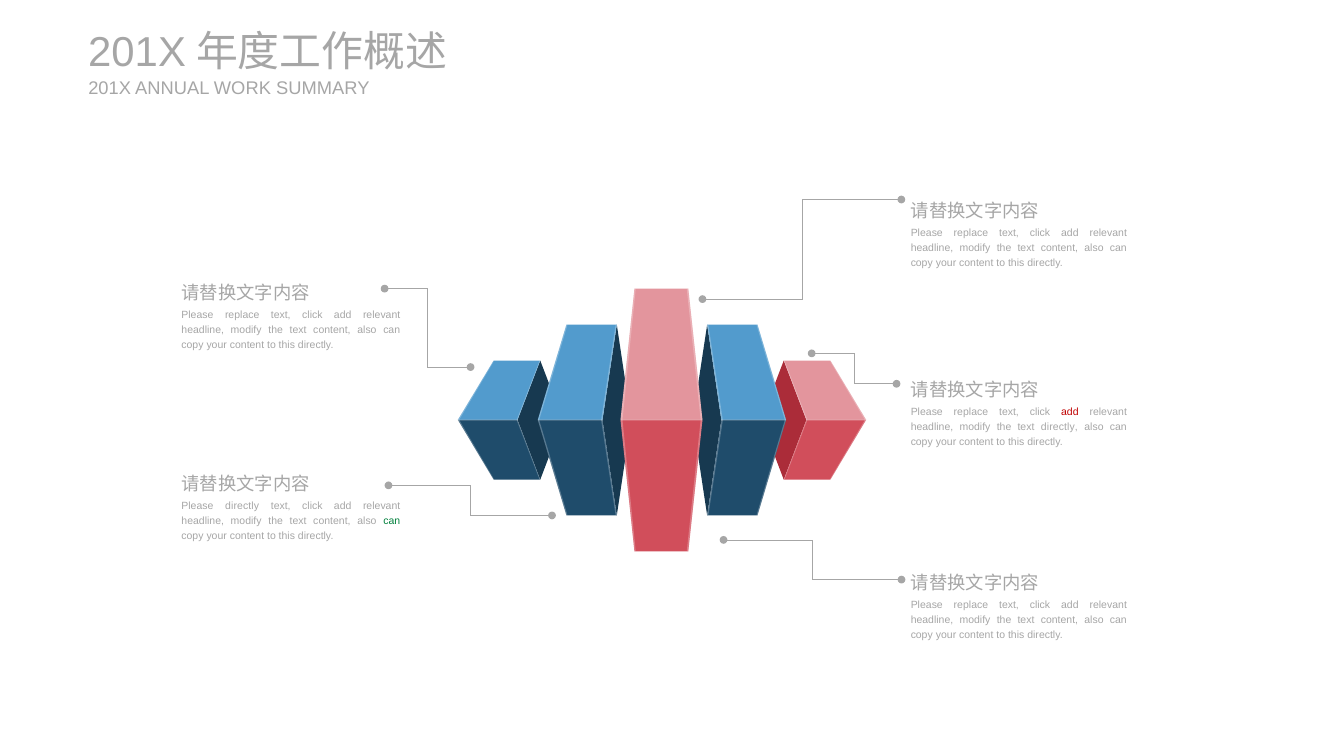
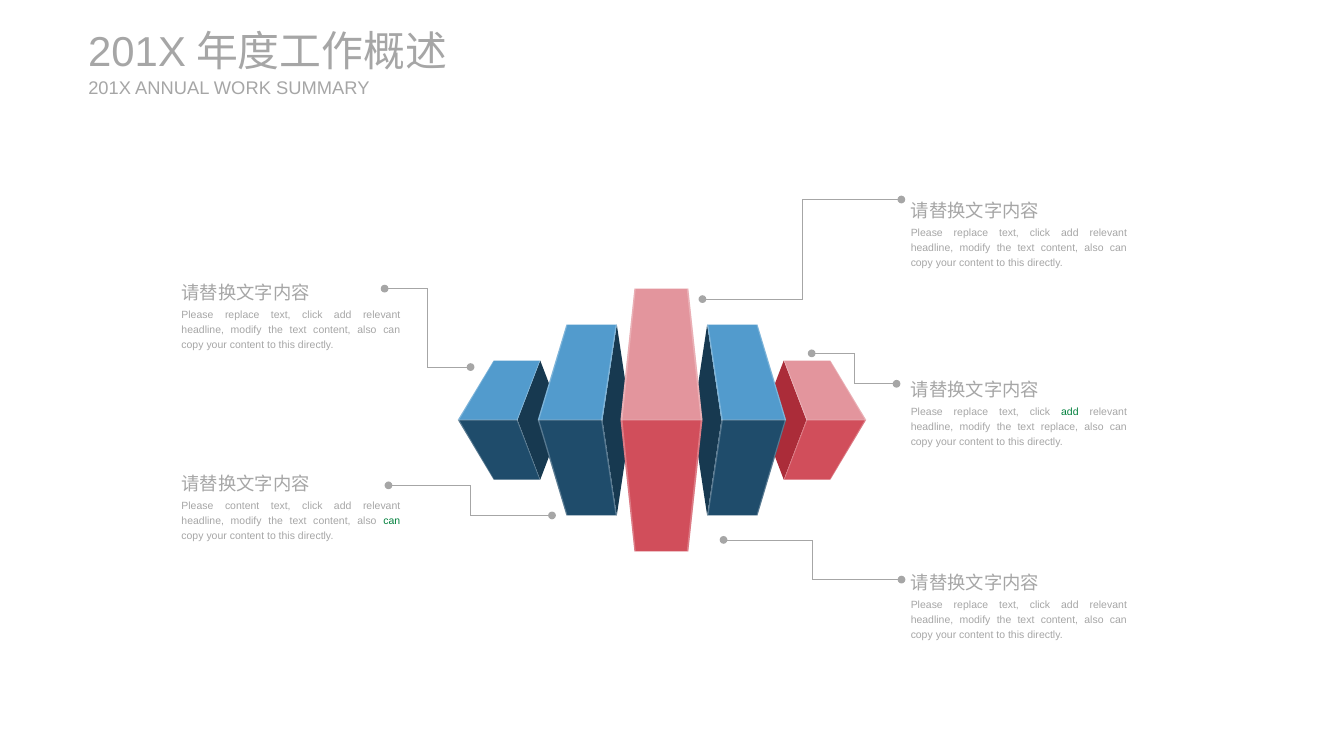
add colour: red -> green (1070, 413)
text directly: directly -> replace (1059, 428)
Please directly: directly -> content (242, 507)
